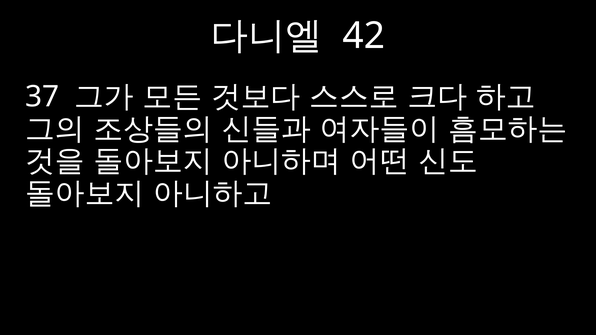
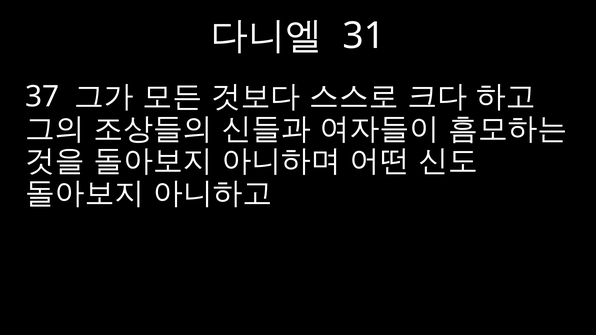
42: 42 -> 31 (364, 36)
